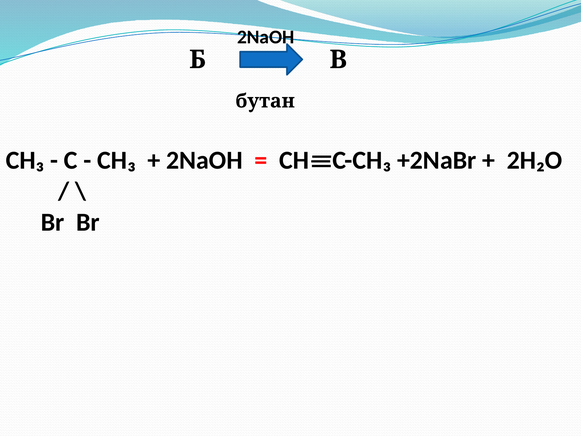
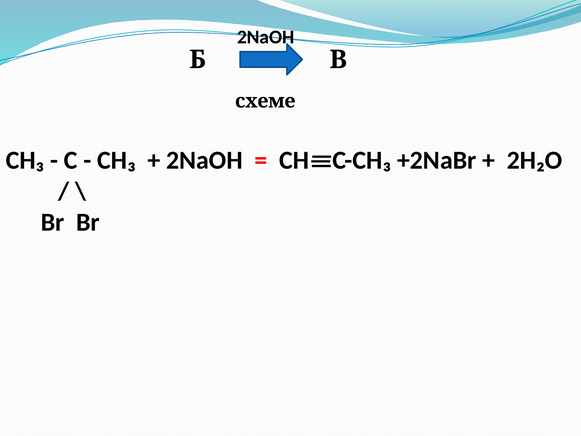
бутан: бутан -> схеме (265, 101)
